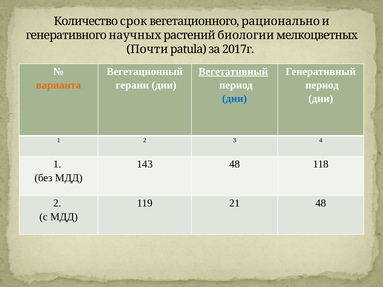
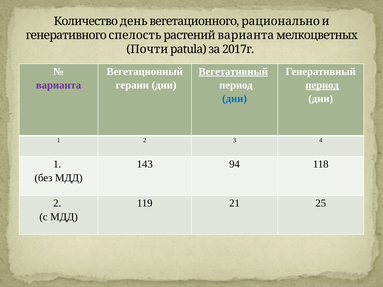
срок: срок -> день (134, 21)
научных: научных -> спелость (135, 35)
растений биологии: биологии -> варианта (246, 35)
варианта colour: orange -> purple (59, 85)
период underline: none -> present (322, 85)
143 48: 48 -> 94 (235, 164)
21 48: 48 -> 25 (321, 203)
